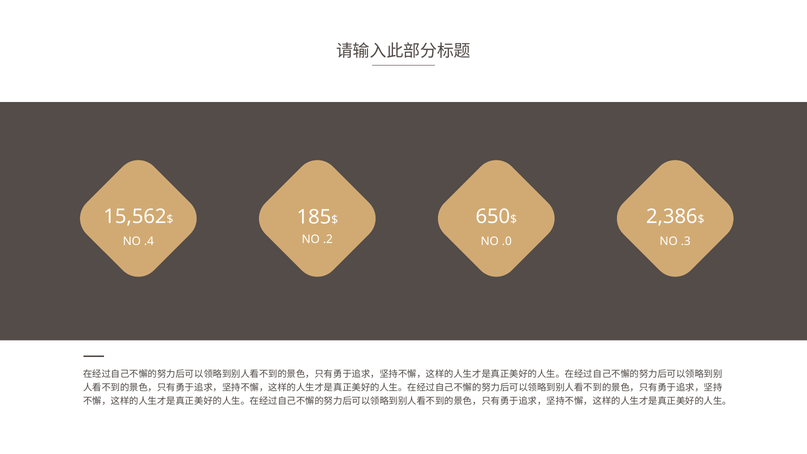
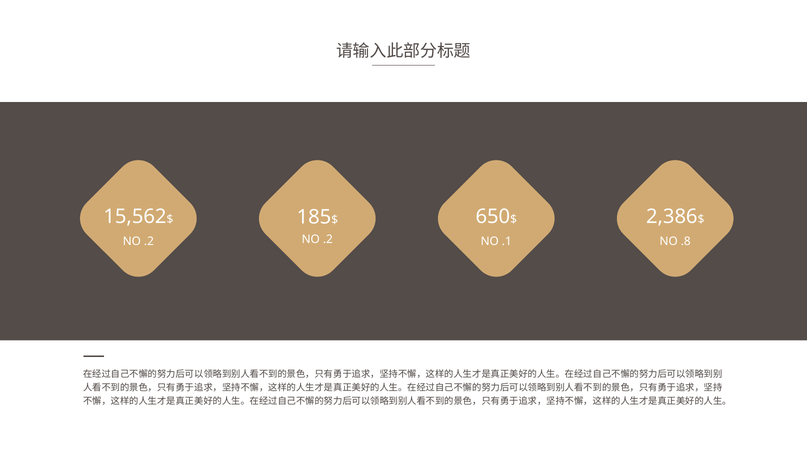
.4: .4 -> .2 (149, 241)
.0: .0 -> .1 (507, 241)
.3: .3 -> .8 (686, 241)
